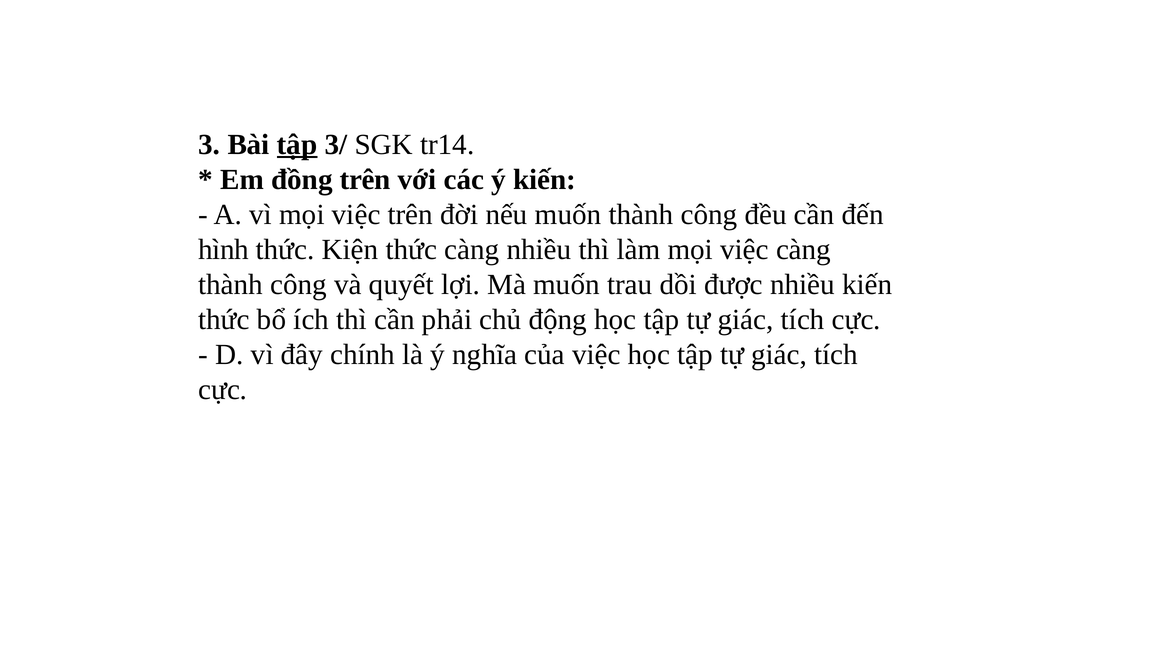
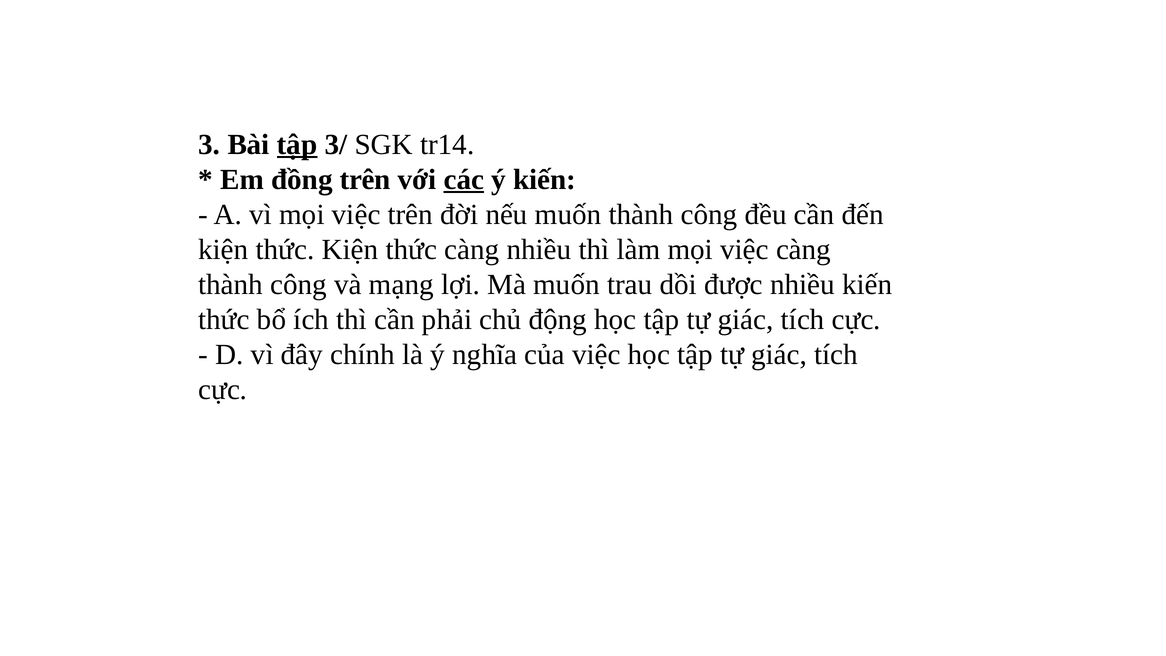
các underline: none -> present (464, 179)
hình: hình -> kiện (223, 249)
quyết: quyết -> mạng (401, 284)
